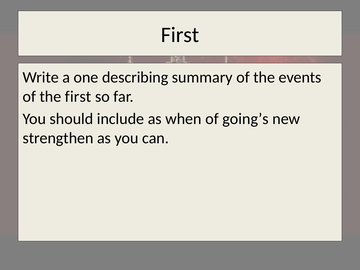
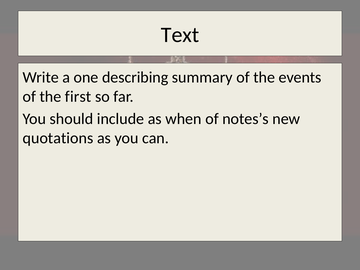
First: First -> Text (180, 35)
going’s: going’s -> notes’s (246, 119)
strengthen: strengthen -> quotations (58, 138)
